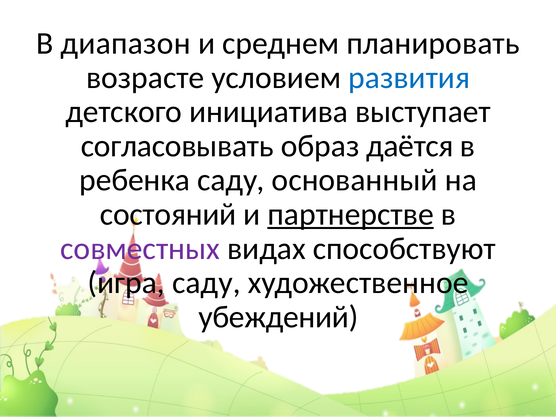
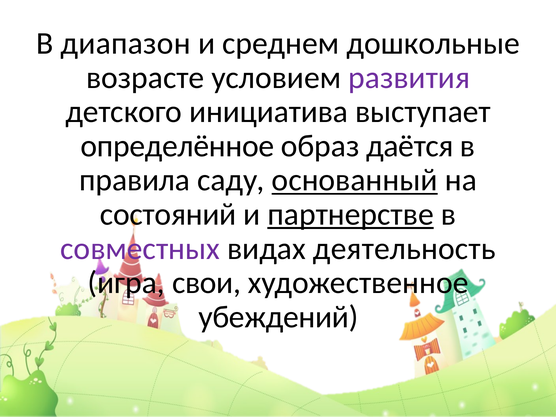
планировать: планировать -> дошкольные (433, 43)
развития colour: blue -> purple (409, 78)
согласовывать: согласовывать -> определённое (177, 146)
ребенка: ребенка -> правила (135, 180)
основанный underline: none -> present (355, 180)
способствуют: способствуют -> деятельность (404, 249)
игра саду: саду -> свои (206, 283)
